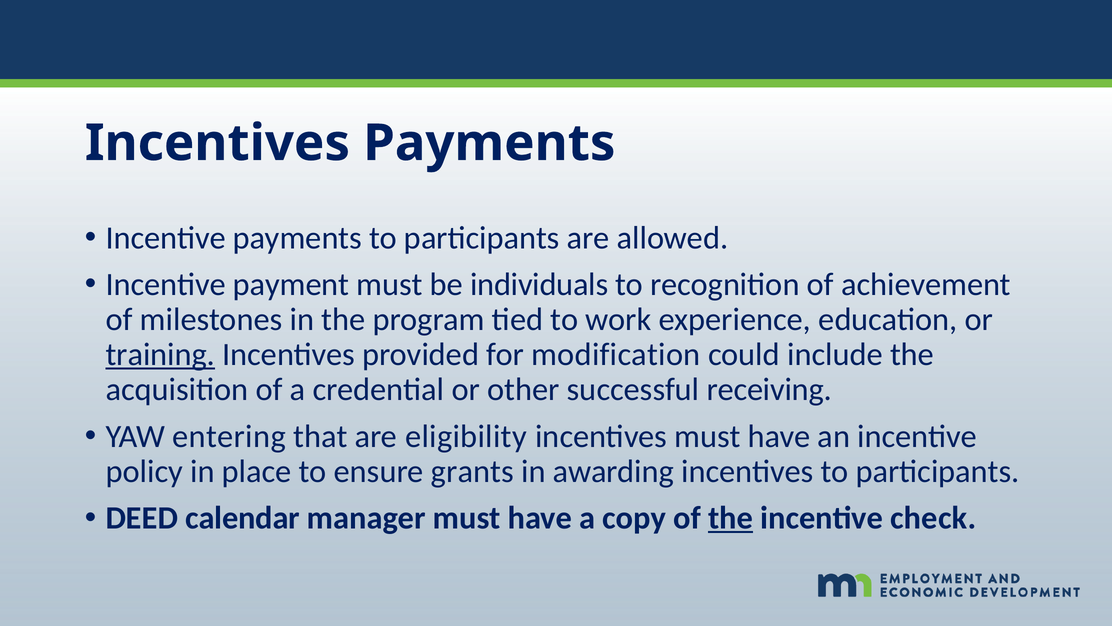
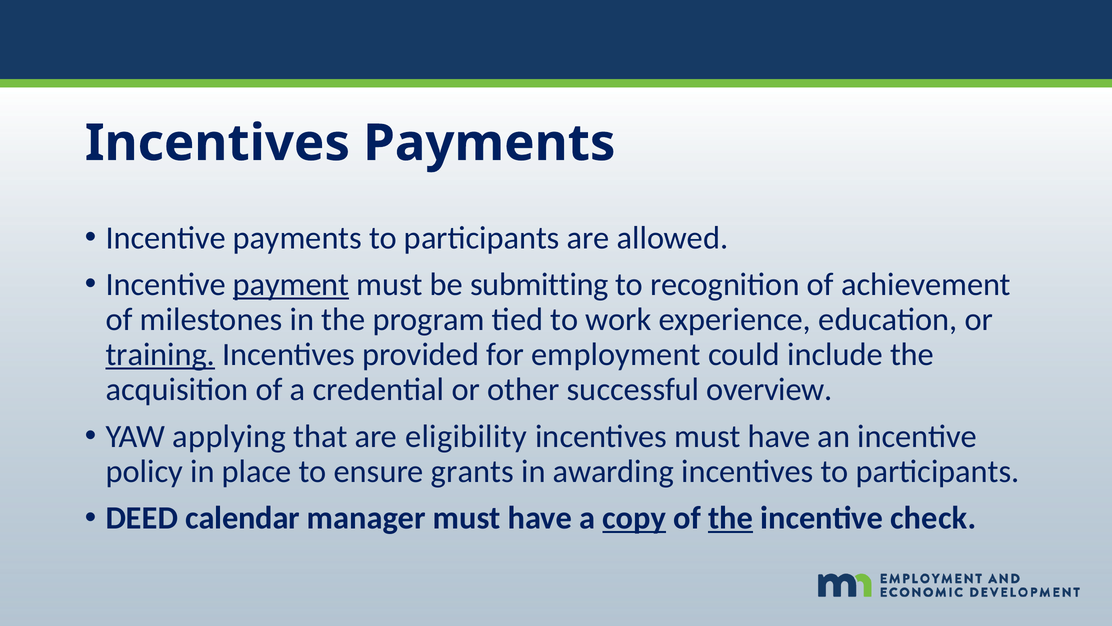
payment underline: none -> present (291, 284)
individuals: individuals -> submitting (539, 284)
modification: modification -> employment (616, 354)
receiving: receiving -> overview (769, 389)
entering: entering -> applying (229, 436)
copy underline: none -> present (634, 518)
